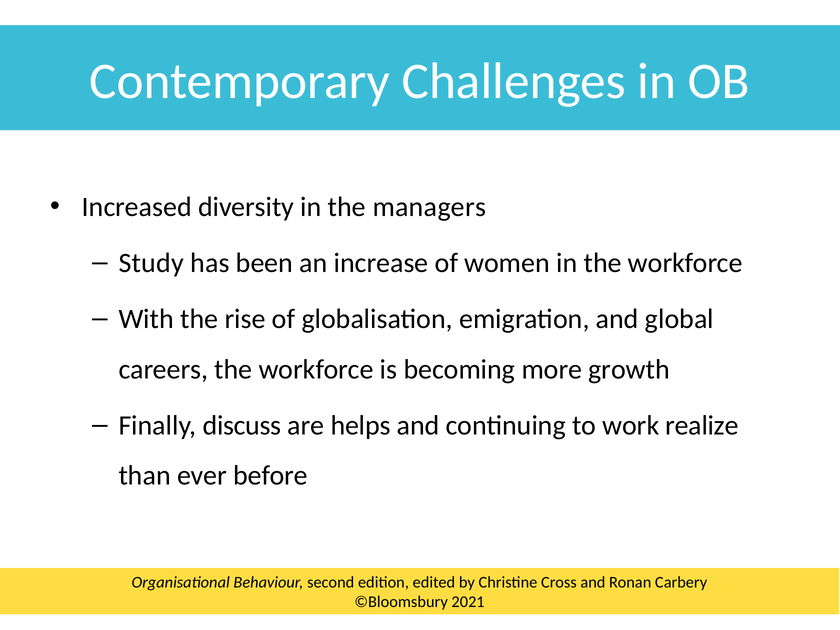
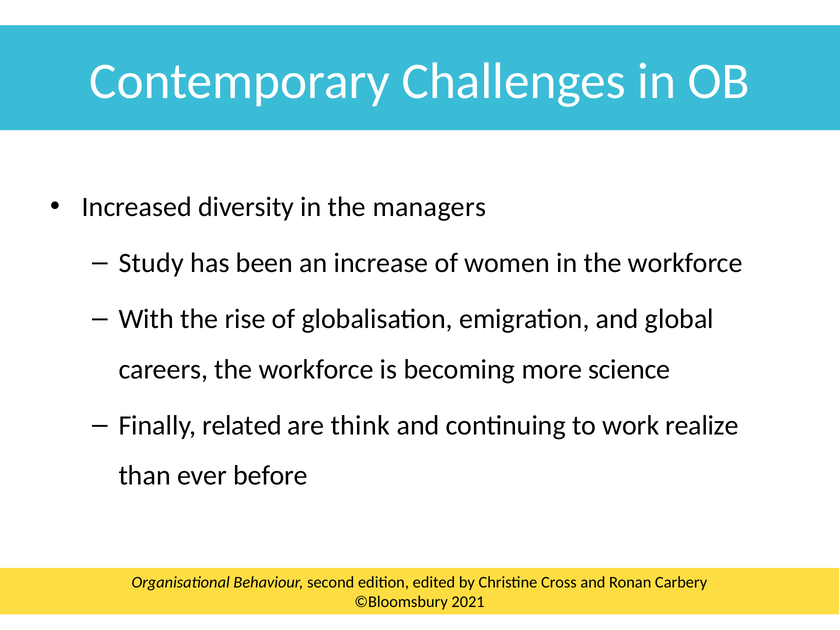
growth: growth -> science (629, 369)
discuss: discuss -> related (242, 425)
helps: helps -> think (360, 425)
